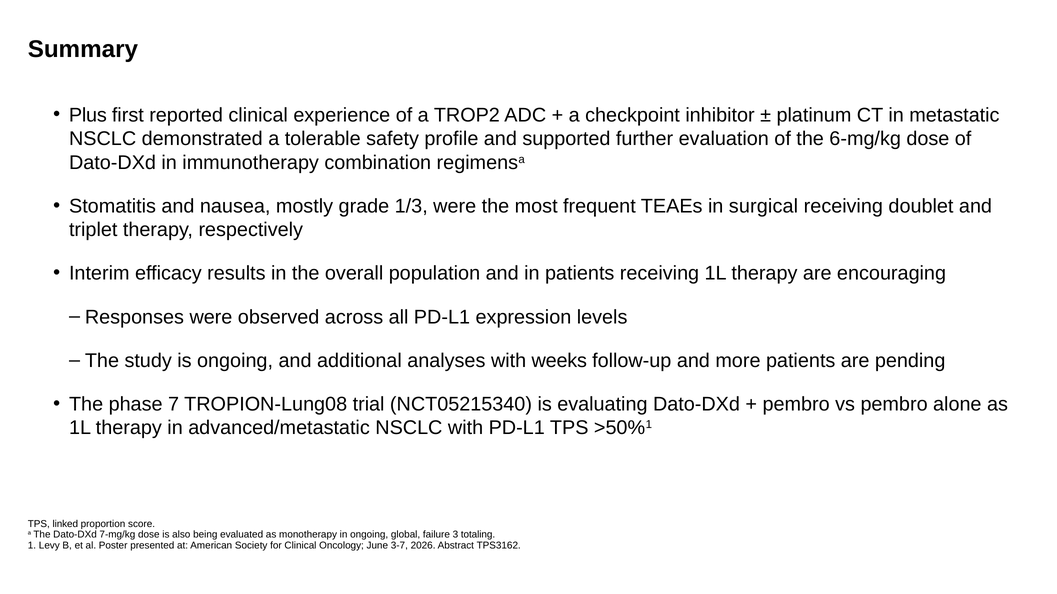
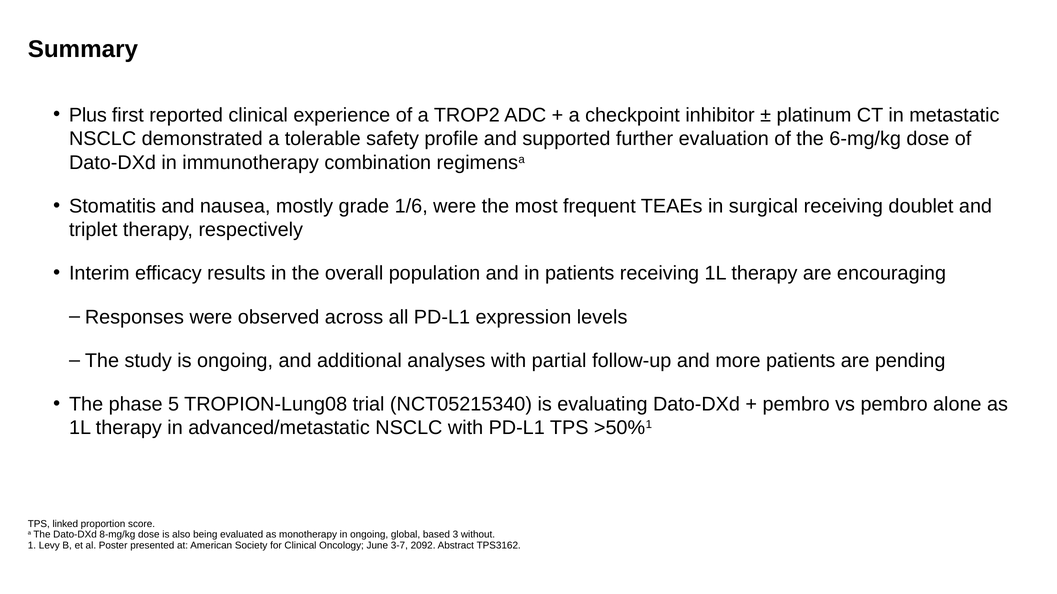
1/3: 1/3 -> 1/6 (411, 206)
weeks: weeks -> partial (559, 361)
7: 7 -> 5 (174, 404)
7-mg/kg: 7-mg/kg -> 8-mg/kg (117, 535)
failure: failure -> based (436, 535)
totaling: totaling -> without (478, 535)
2026: 2026 -> 2092 (423, 546)
